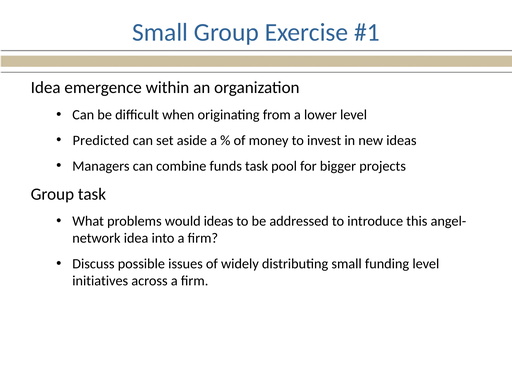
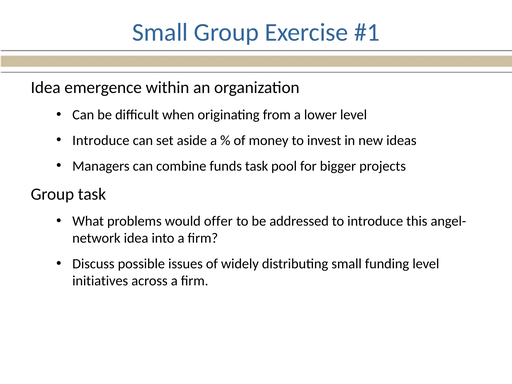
Predicted: Predicted -> Introduce (101, 140)
would ideas: ideas -> offer (218, 221)
